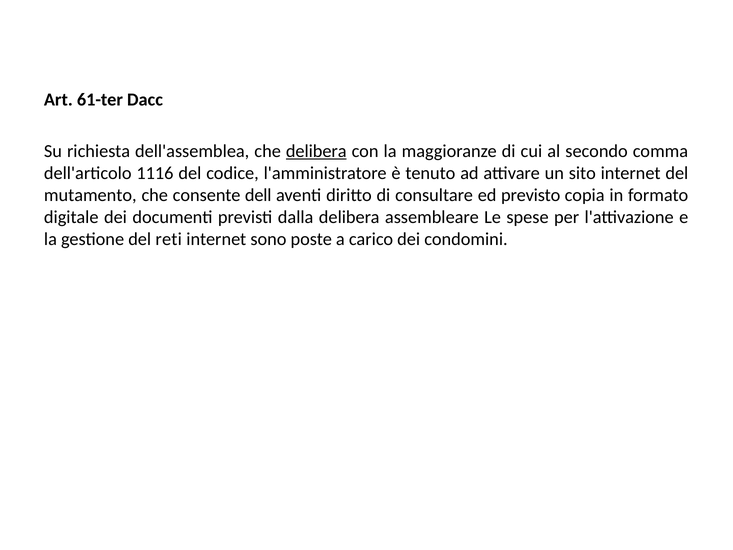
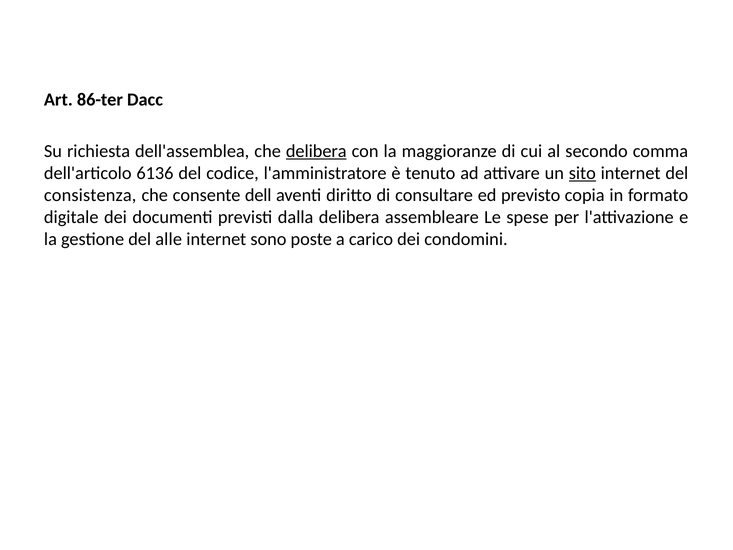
61-ter: 61-ter -> 86-ter (100, 100)
1116: 1116 -> 6136 (155, 173)
sito underline: none -> present (582, 173)
mutamento: mutamento -> consistenza (90, 195)
reti: reti -> alle (169, 239)
